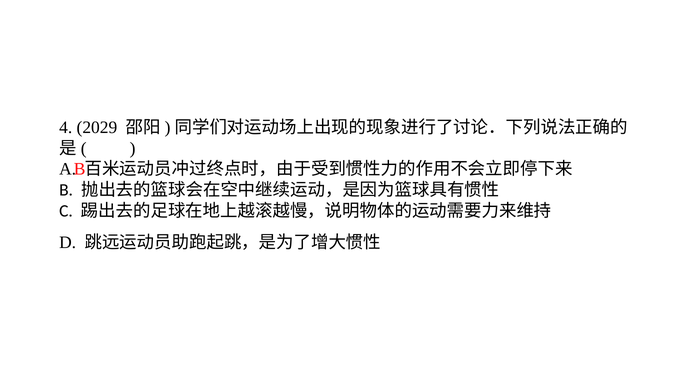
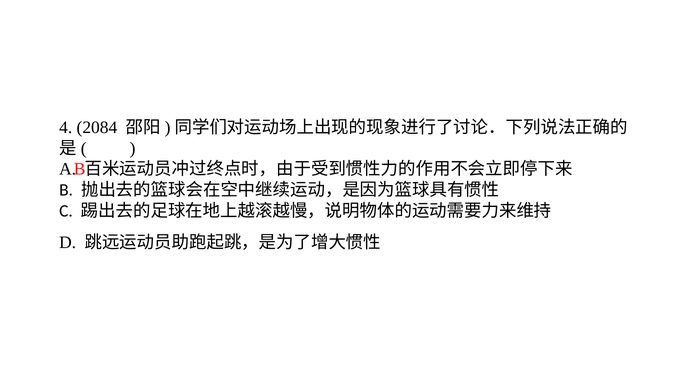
2029: 2029 -> 2084 (97, 127)
